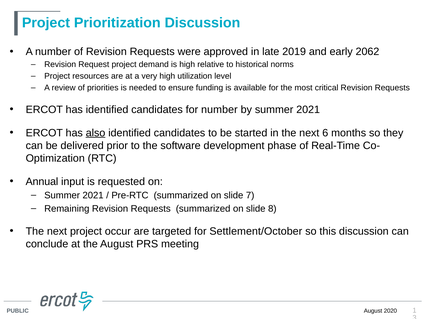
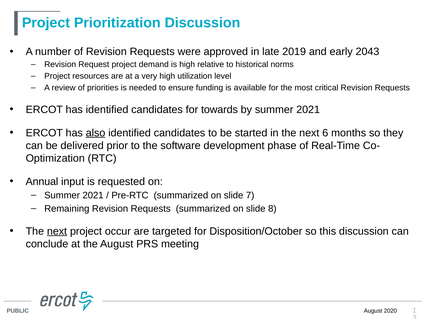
2062: 2062 -> 2043 (367, 52)
for number: number -> towards (219, 110)
next underline: none -> present (57, 232)
Settlement/October: Settlement/October -> Disposition/October (256, 232)
